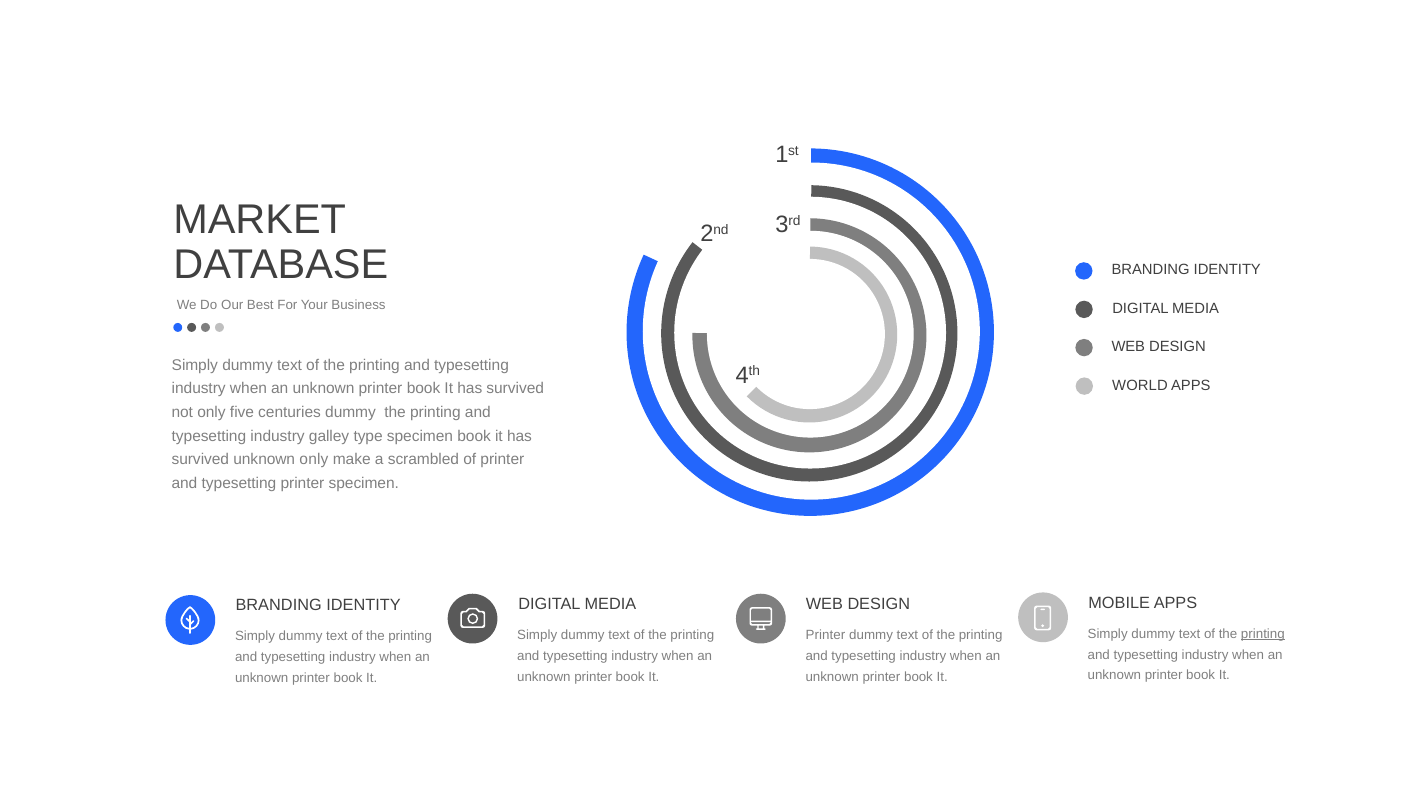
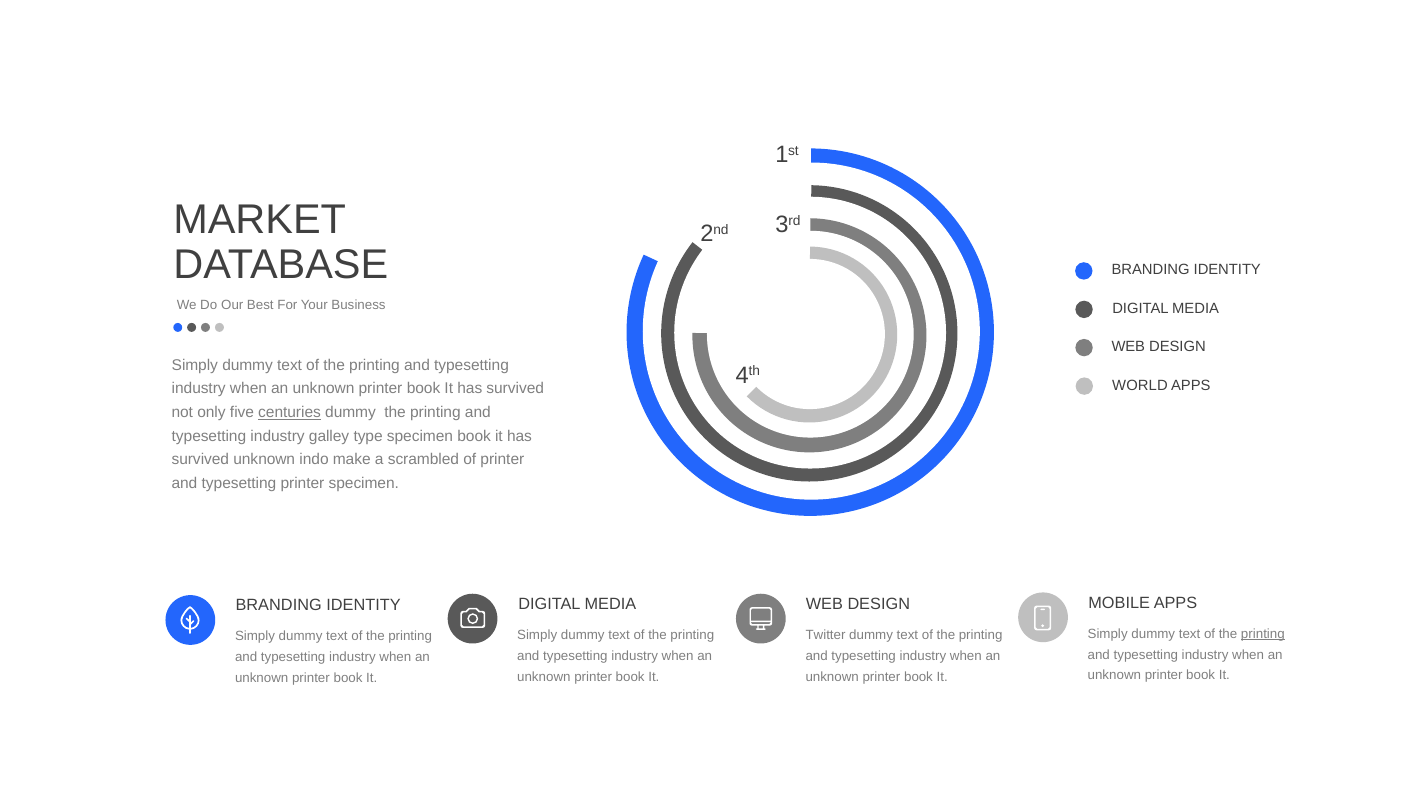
centuries underline: none -> present (290, 412)
unknown only: only -> indo (314, 460)
Printer: Printer -> Twitter (826, 635)
